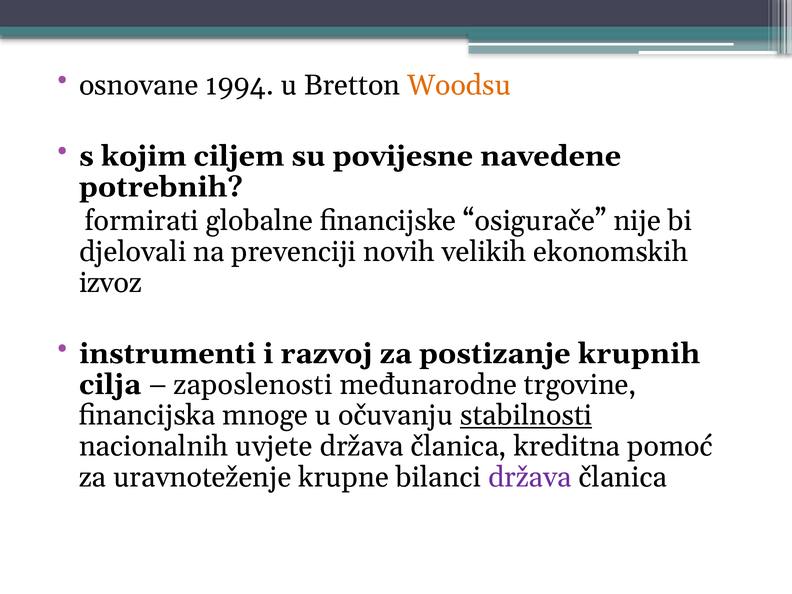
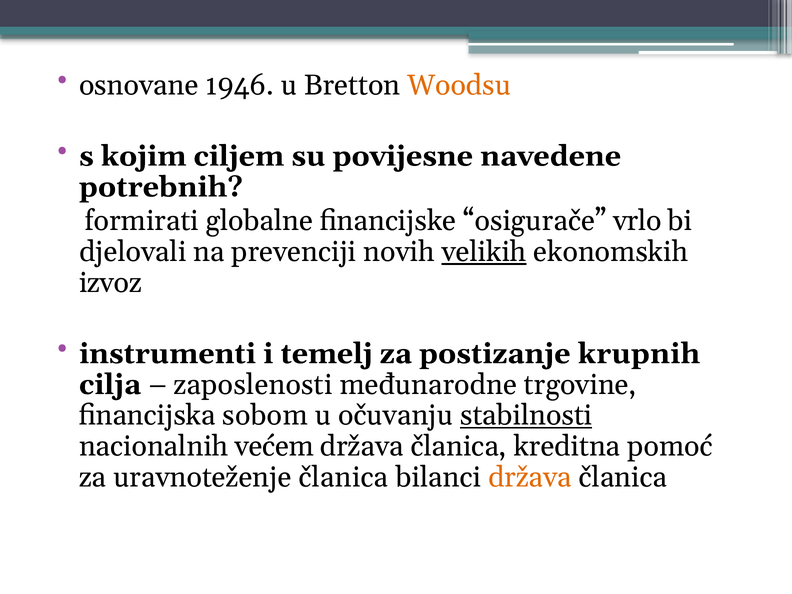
1994: 1994 -> 1946 (240, 85)
nije: nije -> vrlo (637, 221)
velikih underline: none -> present (484, 252)
razvoj: razvoj -> temelj (327, 354)
mnoge: mnoge -> sobom (265, 415)
uvjete: uvjete -> većem (274, 446)
uravnoteženje krupne: krupne -> članica (343, 477)
država colour: purple -> orange (530, 477)
